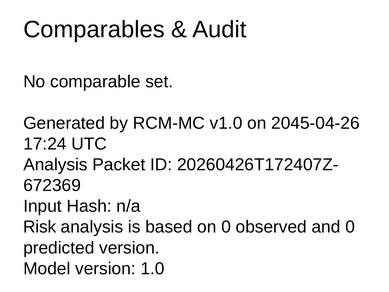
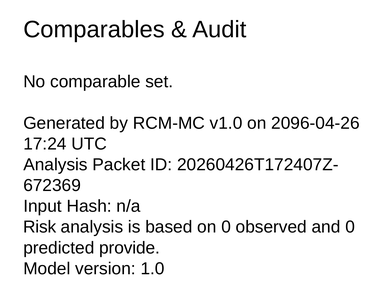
2045-04-26: 2045-04-26 -> 2096-04-26 (315, 123)
predicted version: version -> provide (130, 248)
